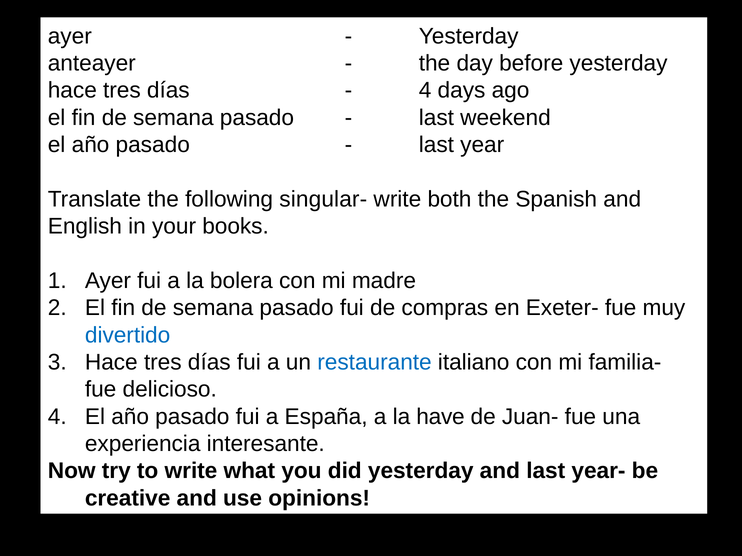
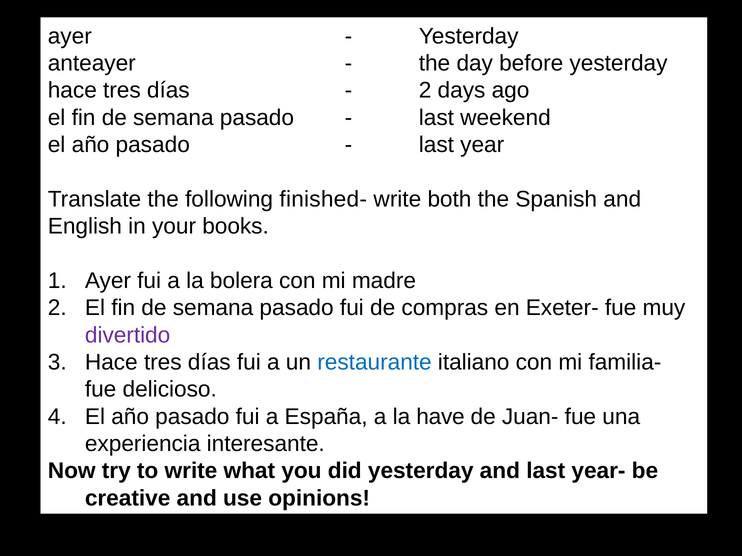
4: 4 -> 2 (425, 91)
singular-: singular- -> finished- (323, 199)
divertido colour: blue -> purple (128, 335)
